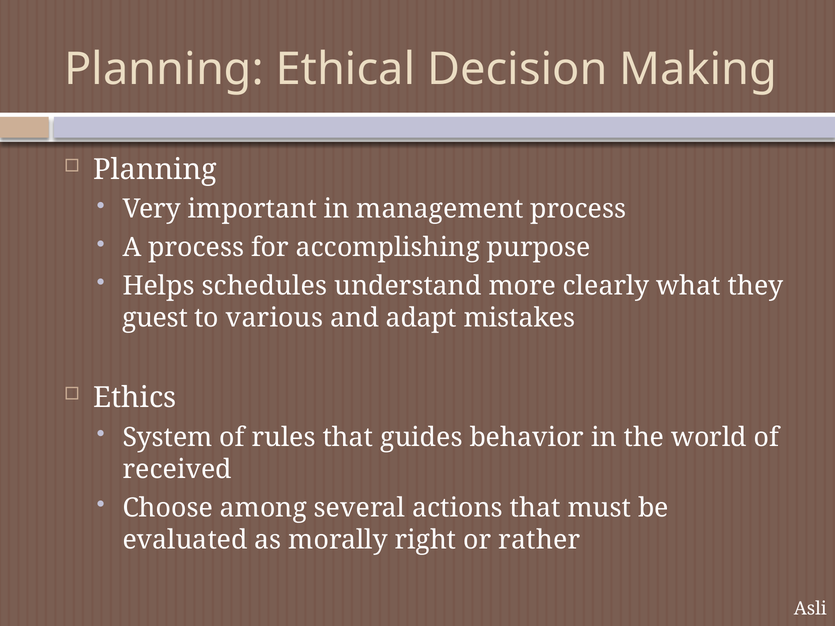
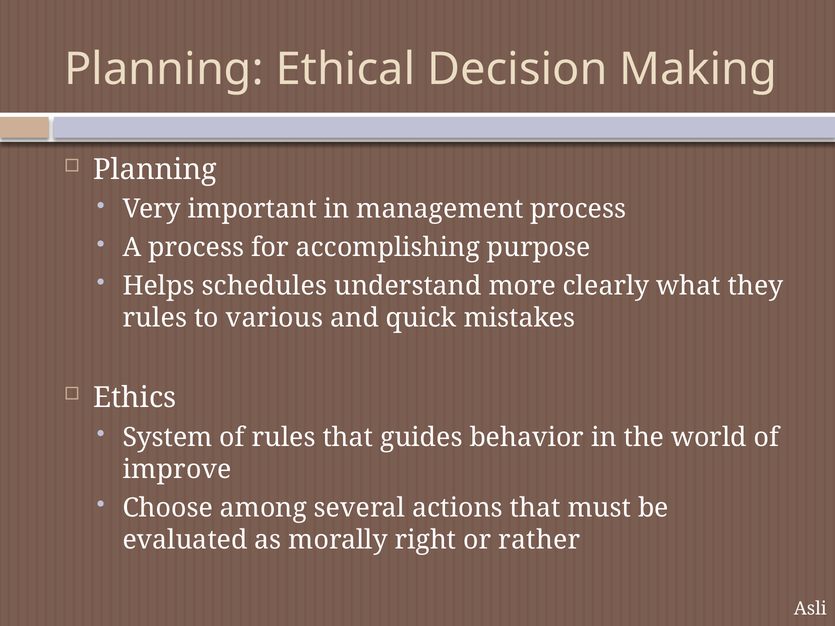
guest: guest -> rules (155, 318)
adapt: adapt -> quick (421, 318)
received: received -> improve (177, 470)
